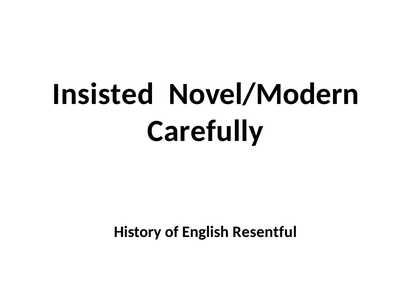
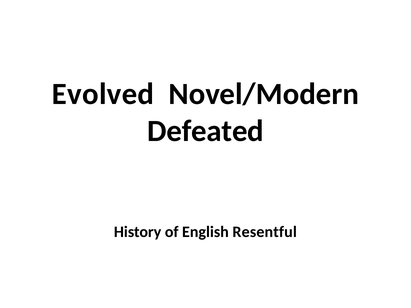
Insisted: Insisted -> Evolved (103, 94)
Carefully: Carefully -> Defeated (206, 131)
